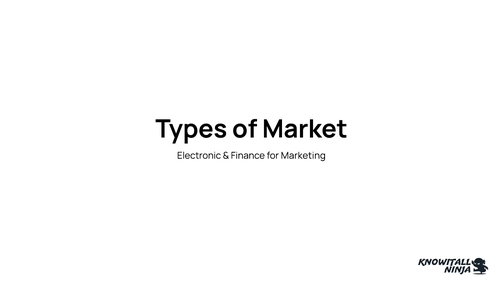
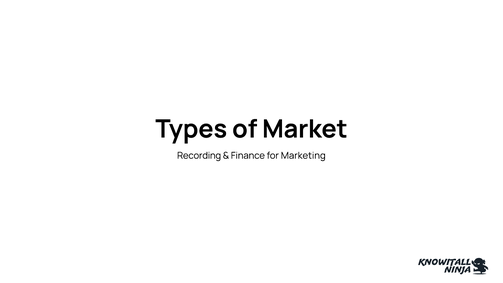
Electronic: Electronic -> Recording (199, 156)
